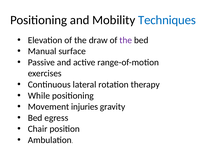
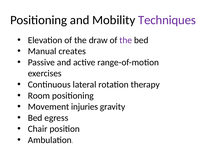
Techniques colour: blue -> purple (167, 20)
surface: surface -> creates (72, 51)
While: While -> Room (39, 96)
